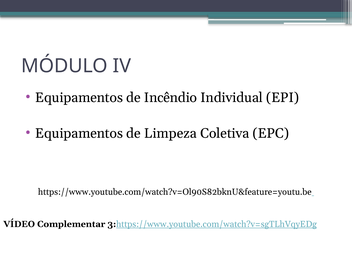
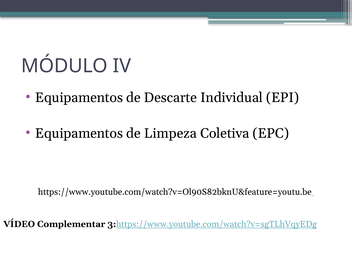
Incêndio: Incêndio -> Descarte (171, 97)
